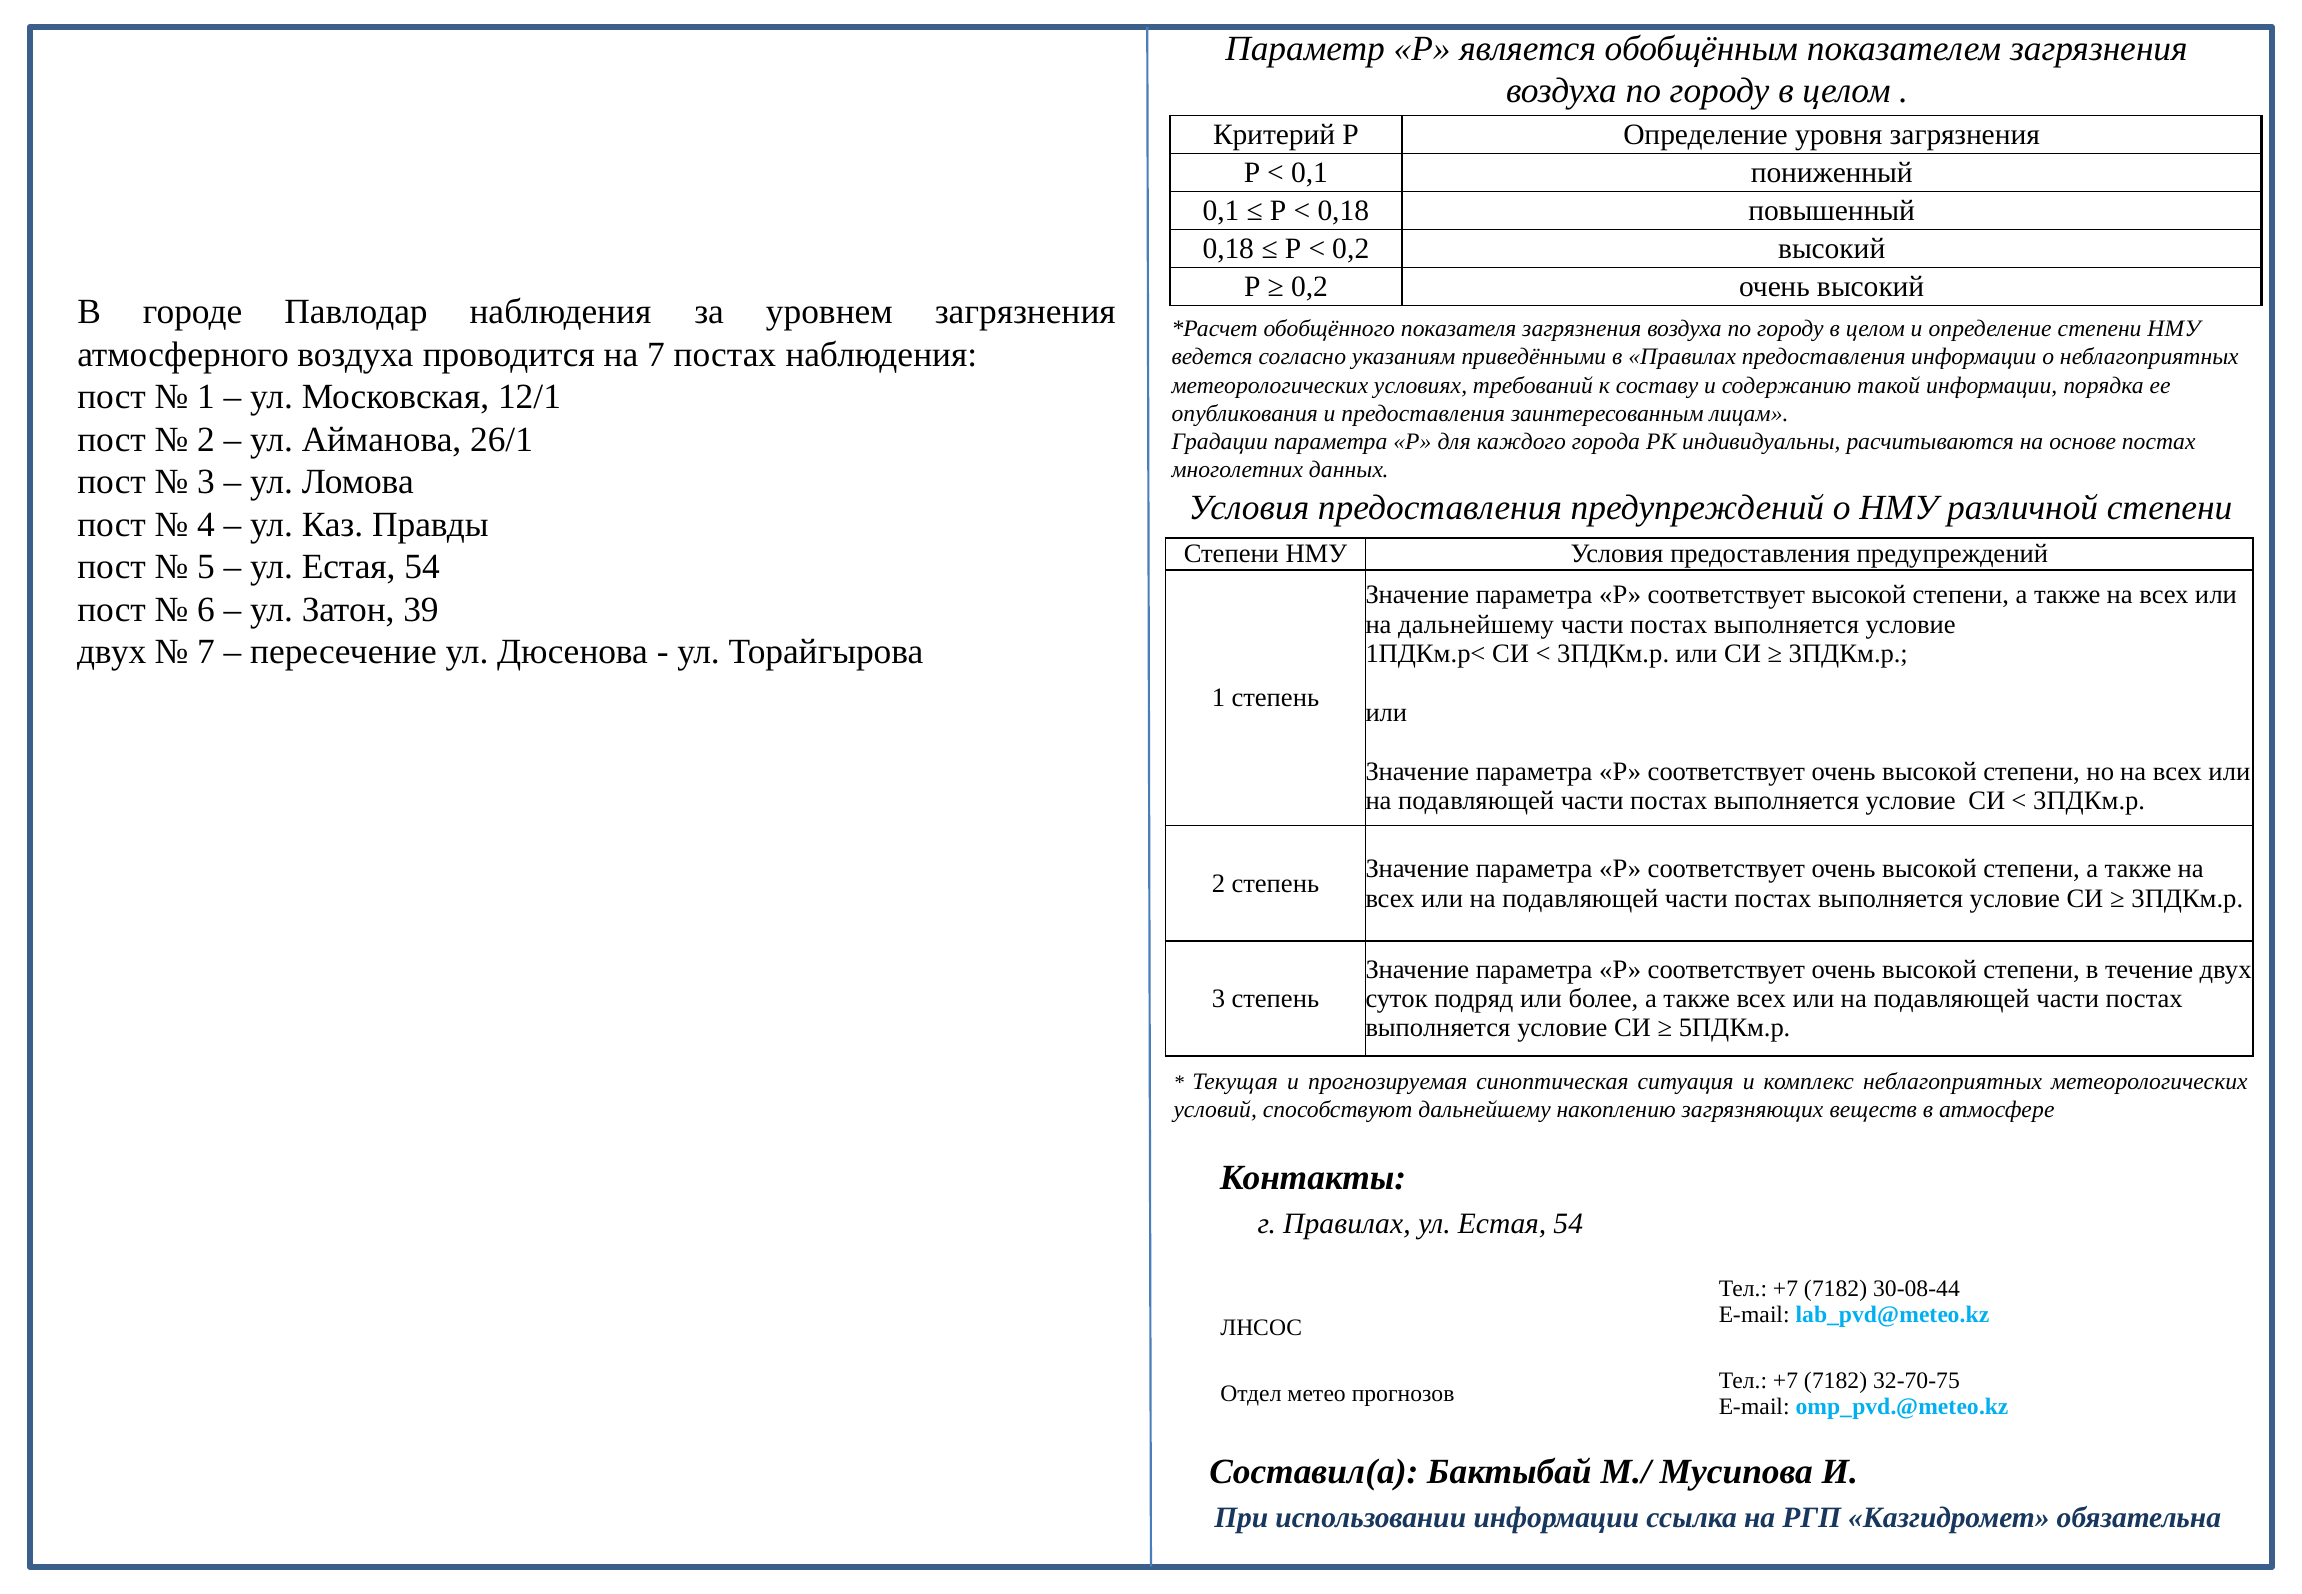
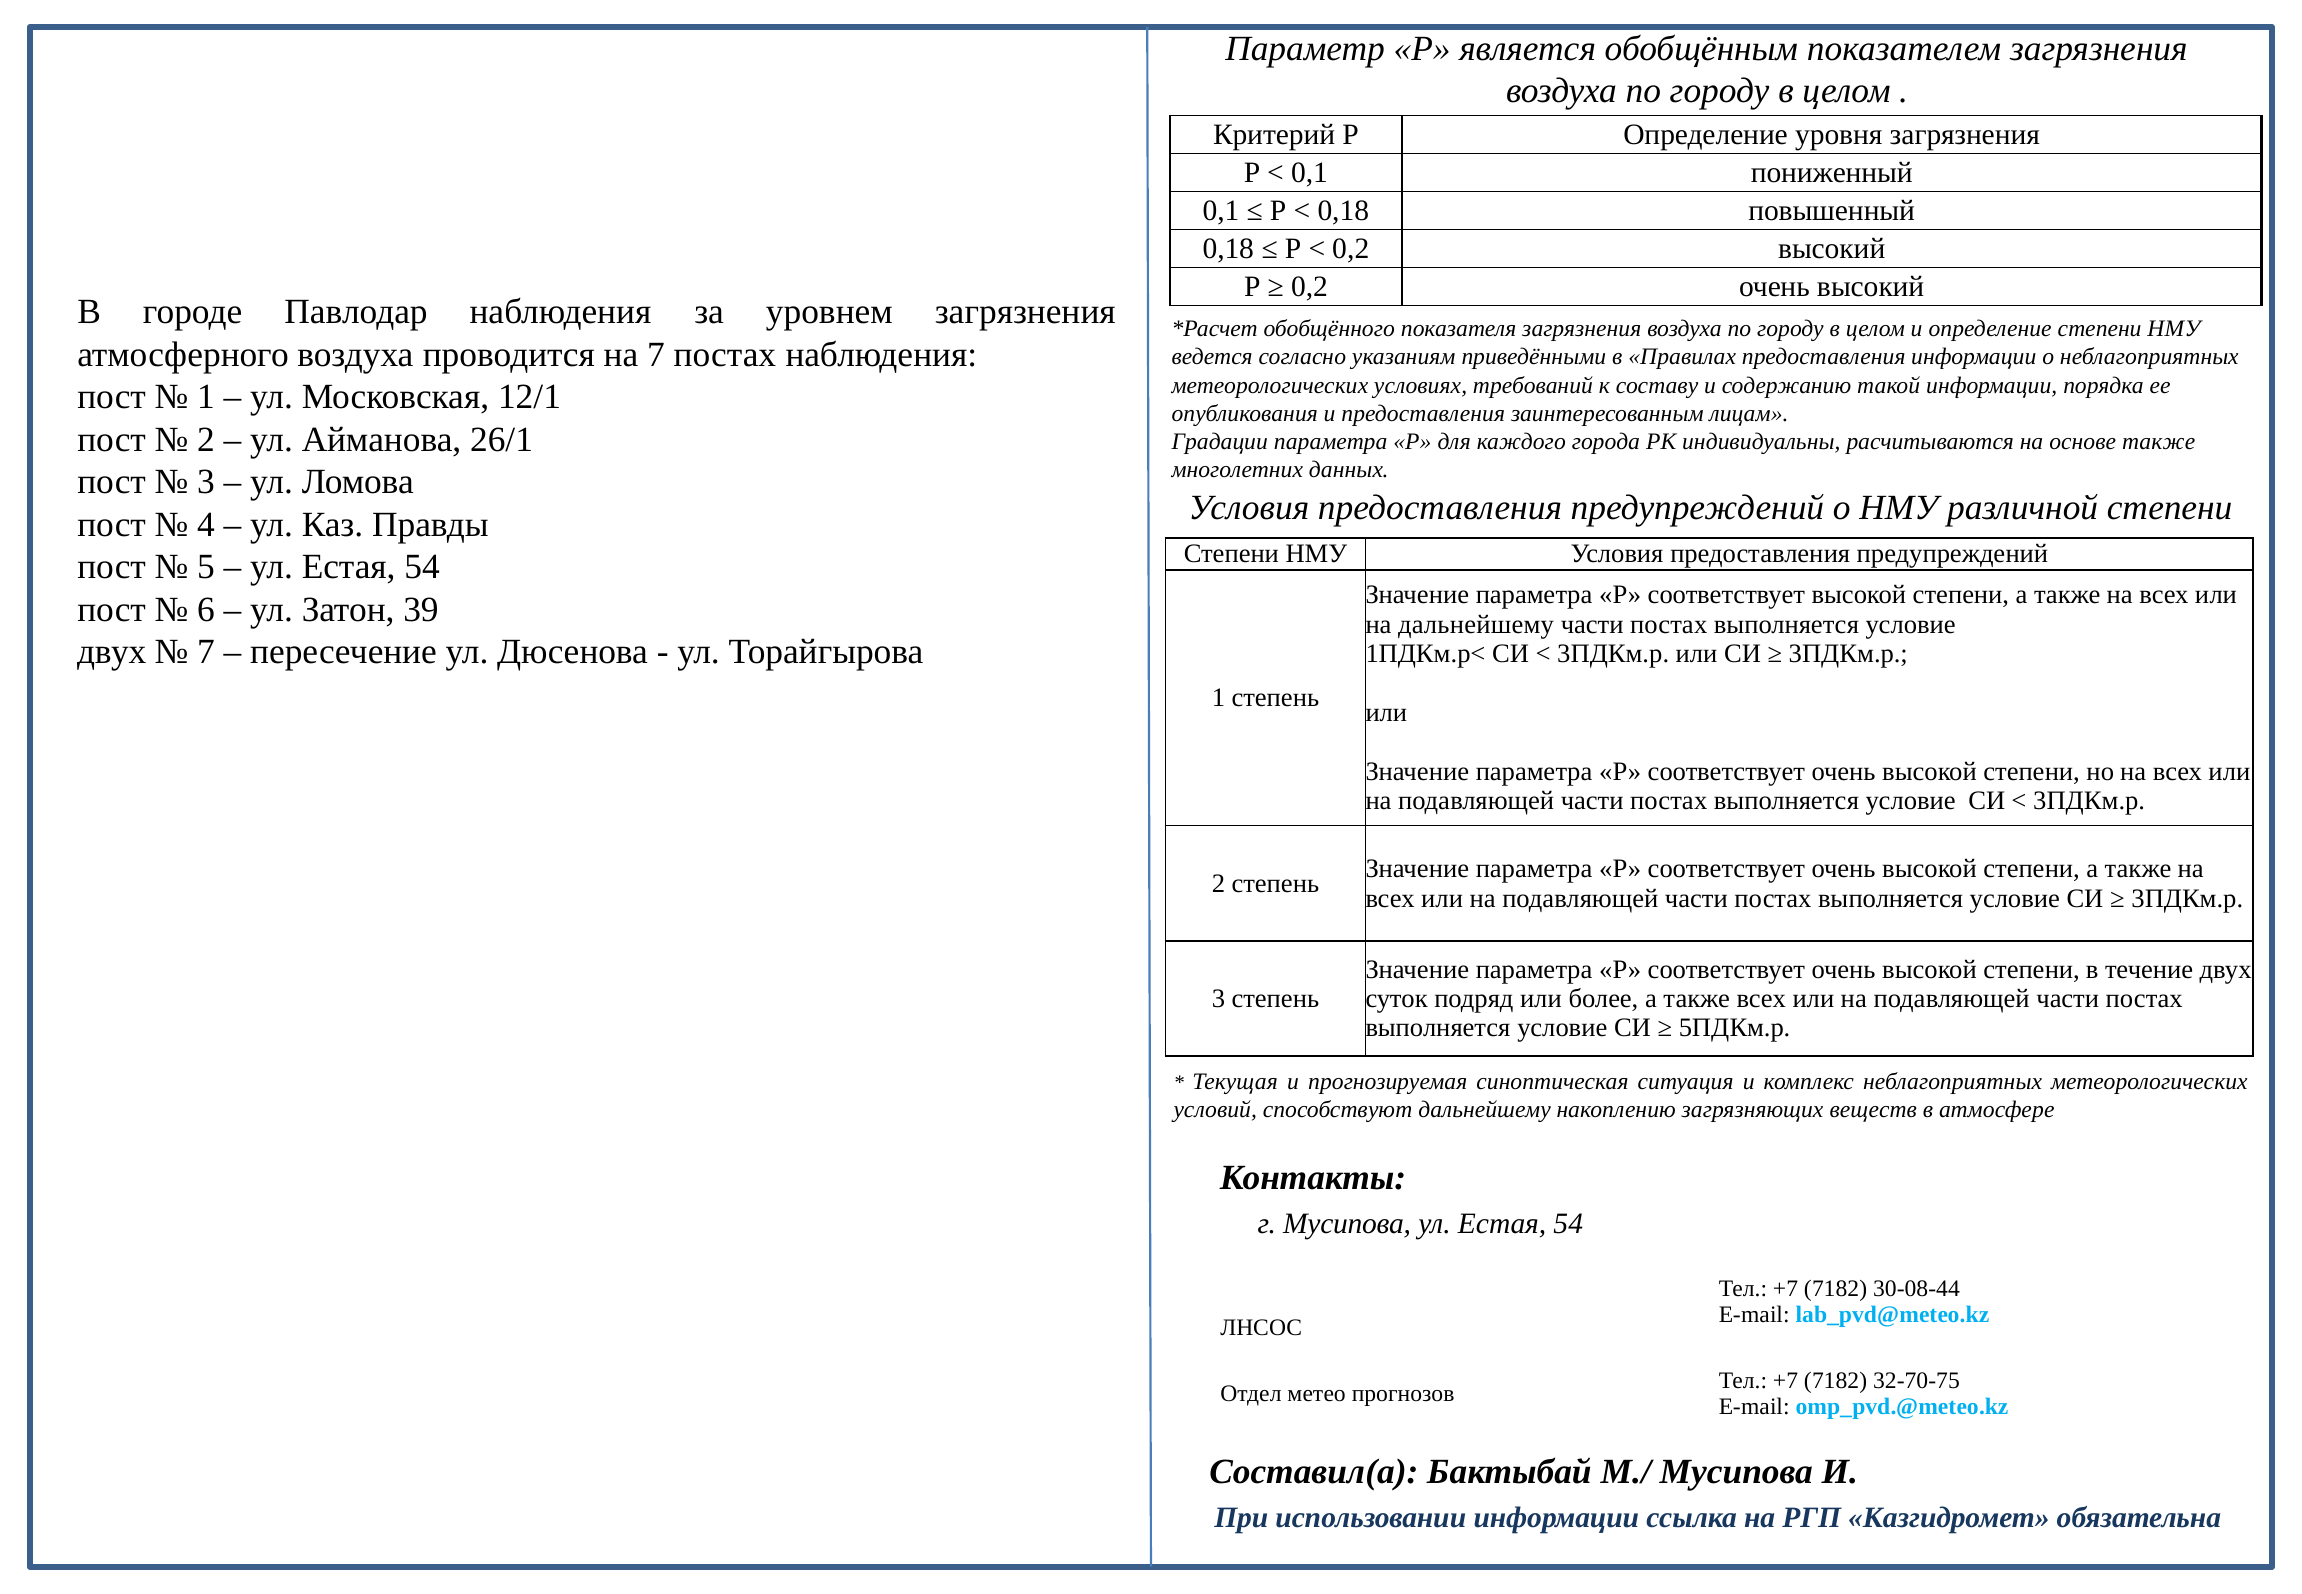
основе постах: постах -> также (2159, 442)
г Правилах: Правилах -> Мусипова (1347, 1224)
